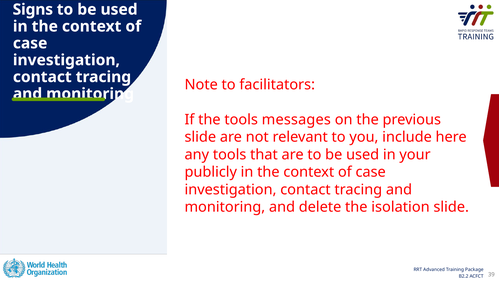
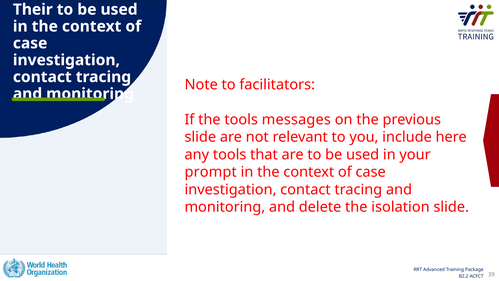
Signs: Signs -> Their (33, 9)
publicly: publicly -> prompt (211, 172)
